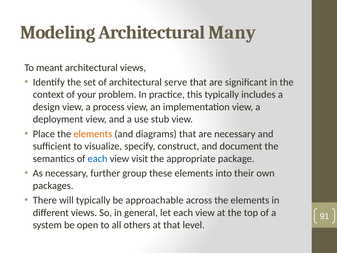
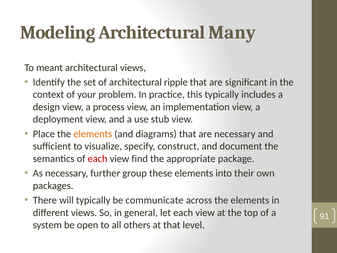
serve: serve -> ripple (176, 82)
each colour: blue -> red (98, 159)
visit: visit -> find (140, 159)
approachable: approachable -> communicate (155, 200)
